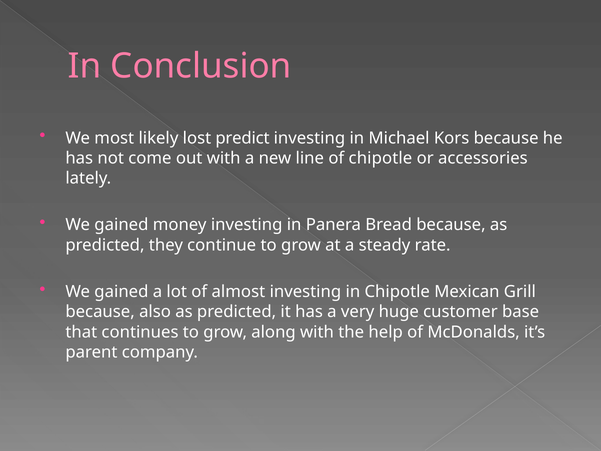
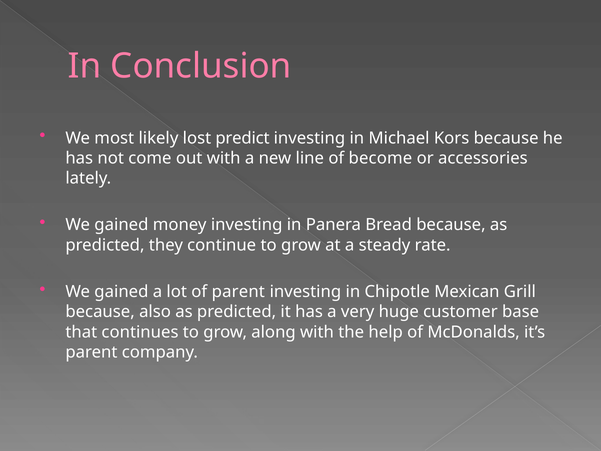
of chipotle: chipotle -> become (380, 158)
of almost: almost -> parent (238, 292)
